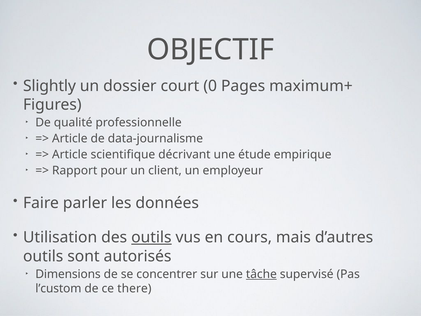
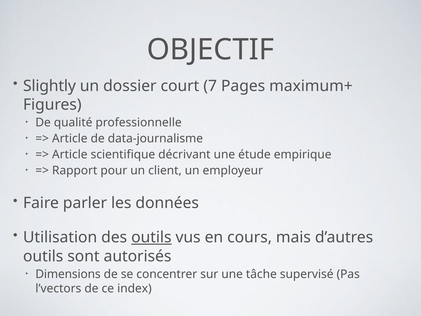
0: 0 -> 7 (210, 86)
tâche underline: present -> none (261, 274)
l’custom: l’custom -> l’vectors (58, 288)
there: there -> index (134, 288)
